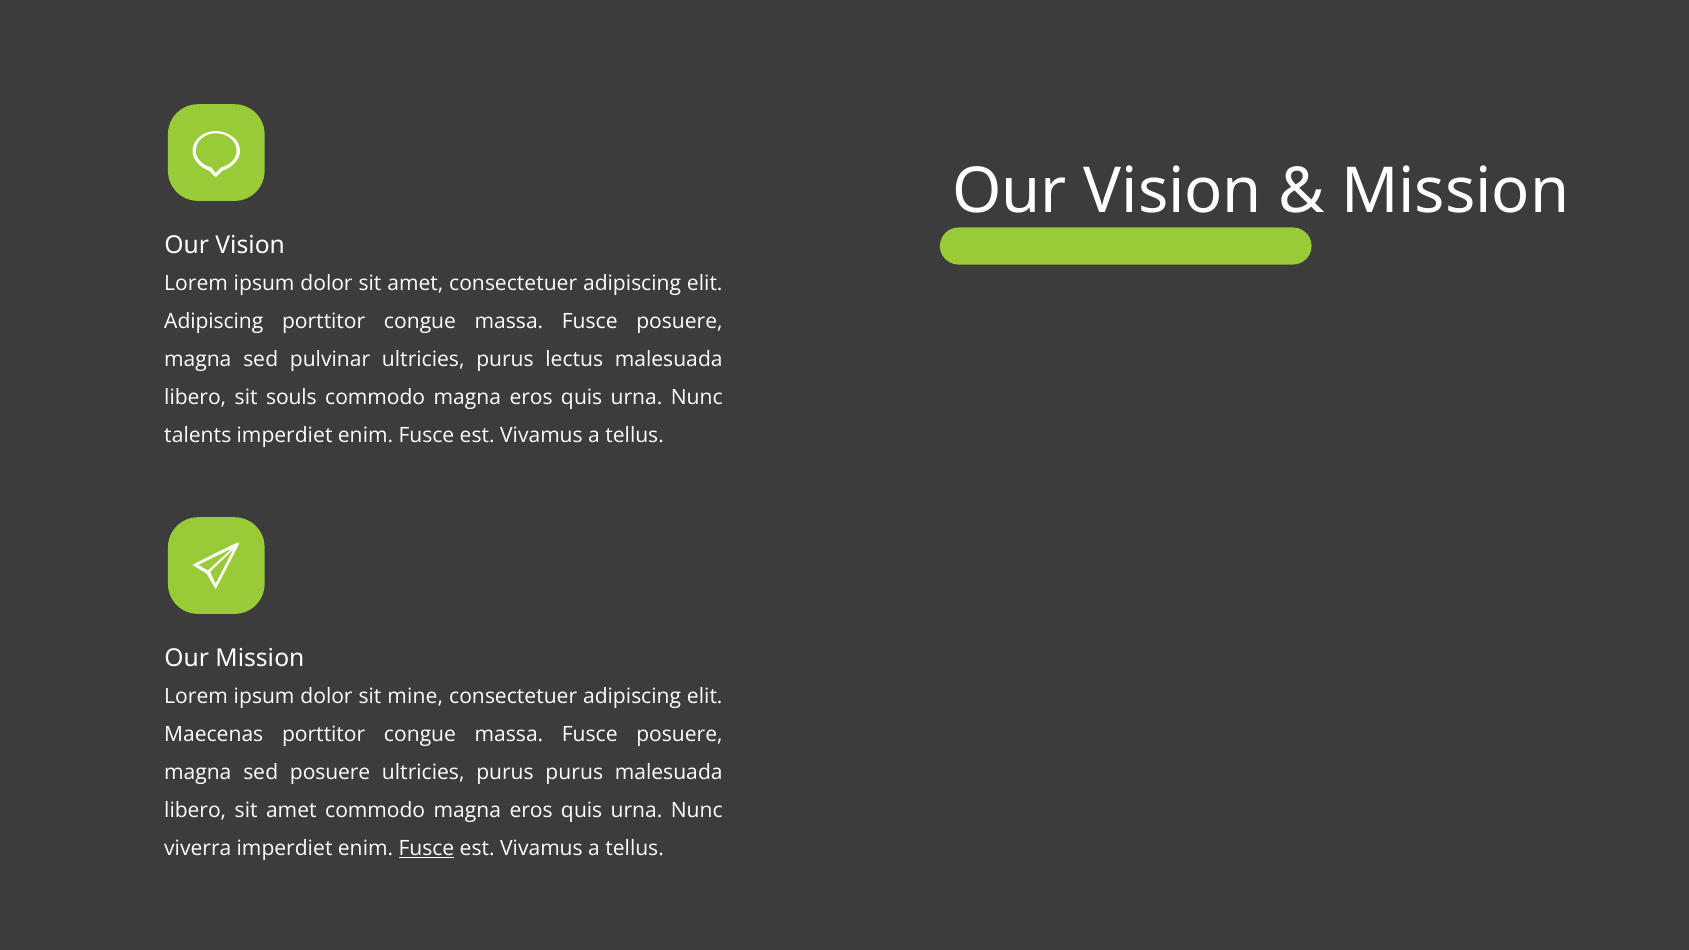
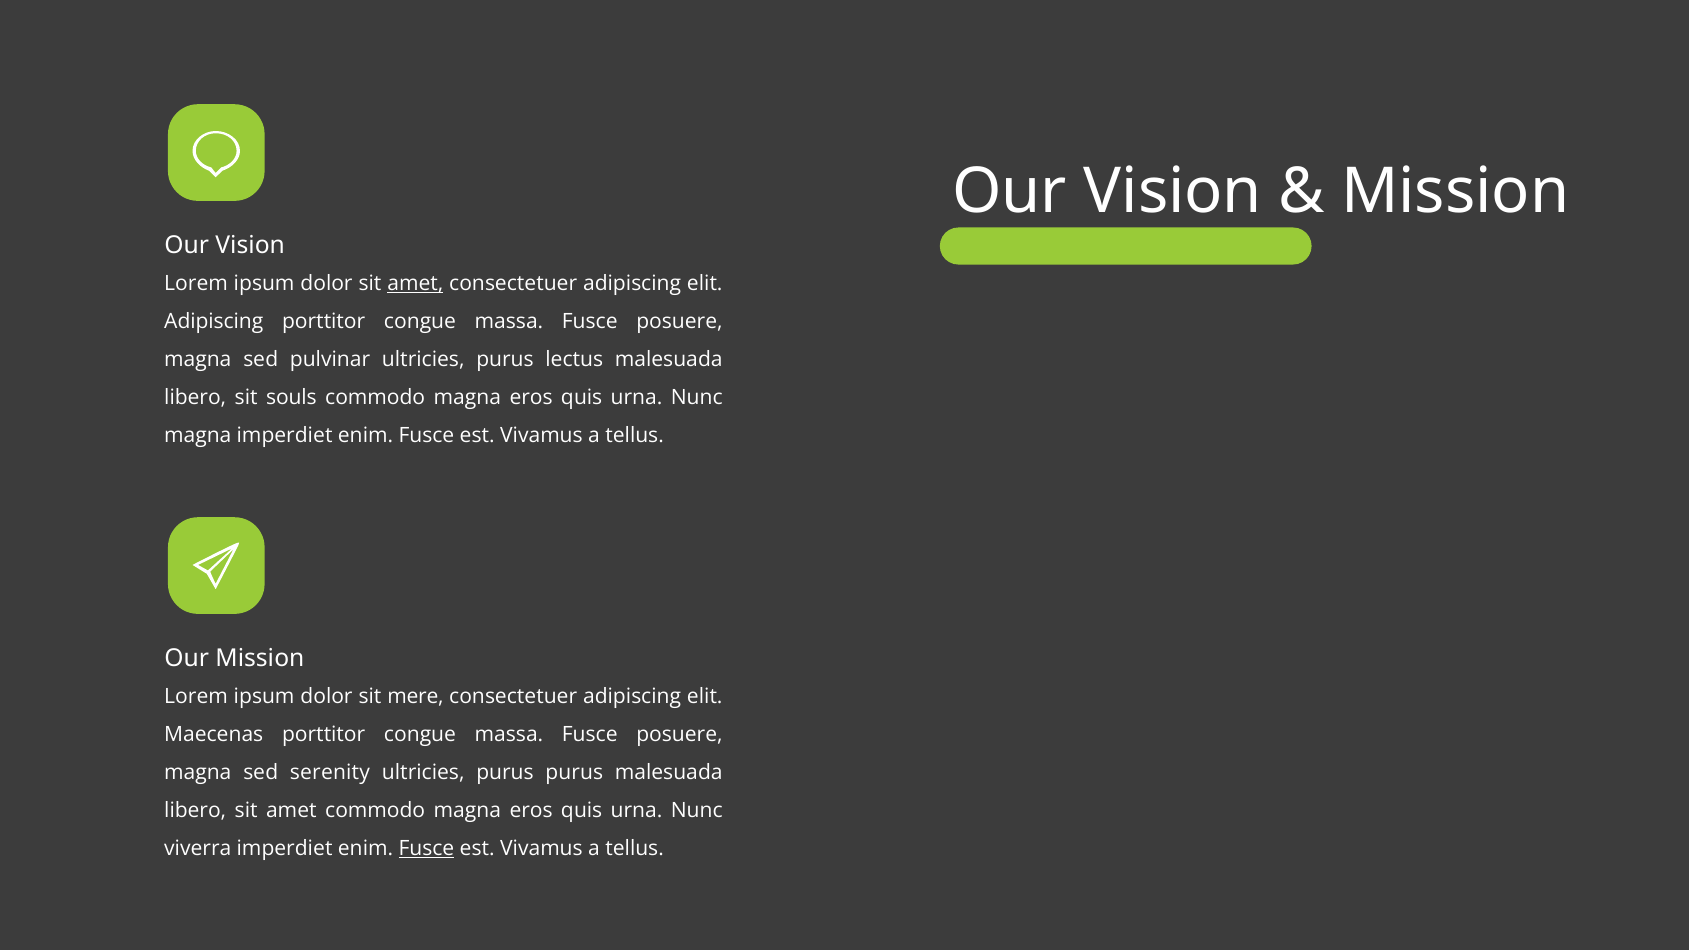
amet underline: none -> present (415, 283)
talents: talents -> magna (198, 435)
mine: mine -> mere (415, 696)
sed posuere: posuere -> serenity (330, 772)
